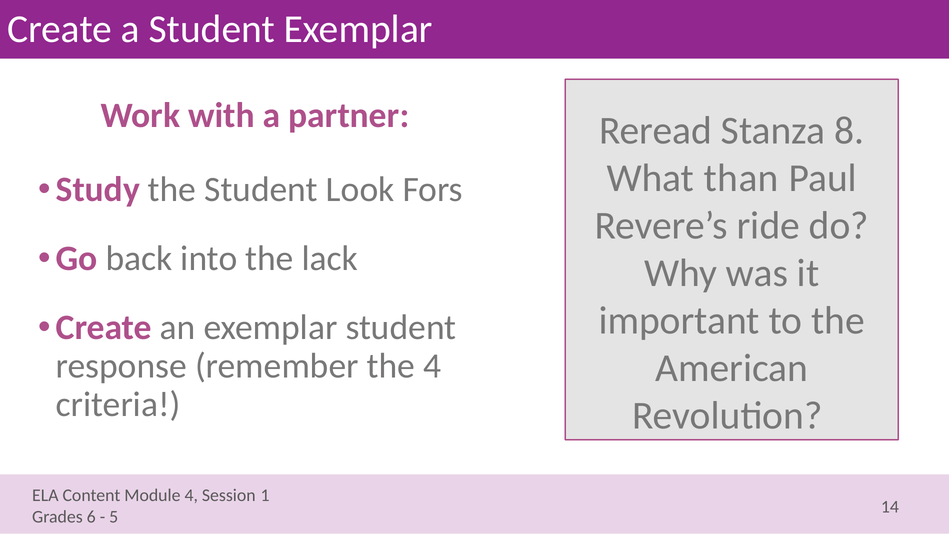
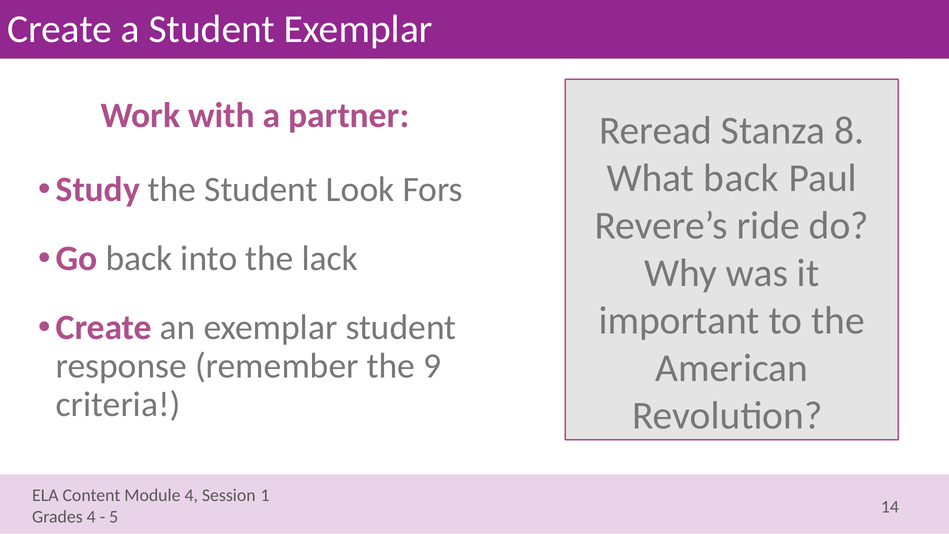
What than: than -> back (741, 178)
the 4: 4 -> 9 (432, 366)
6: 6 -> 4 (91, 517)
